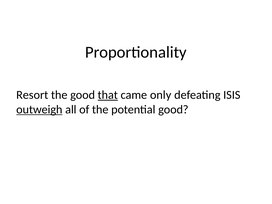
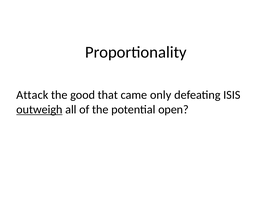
Resort: Resort -> Attack (32, 95)
that underline: present -> none (108, 95)
potential good: good -> open (173, 109)
